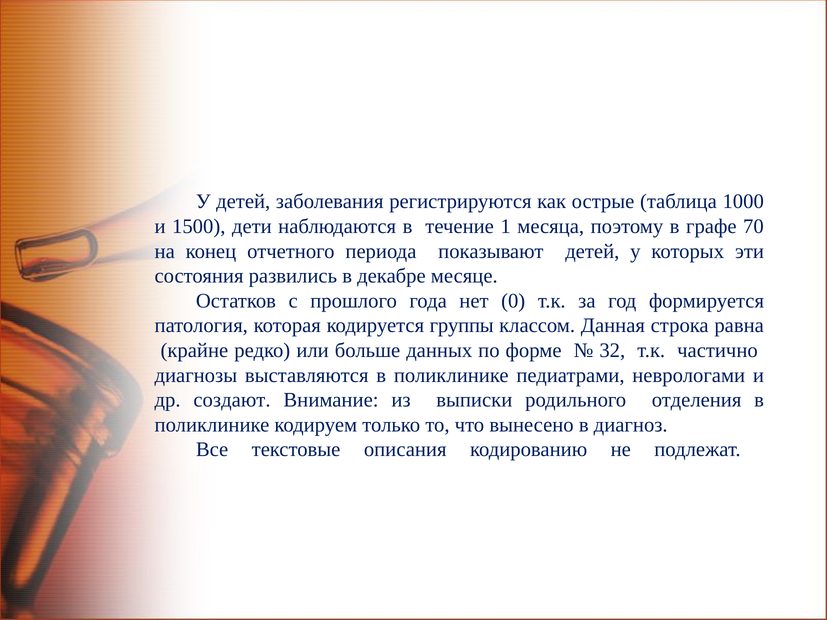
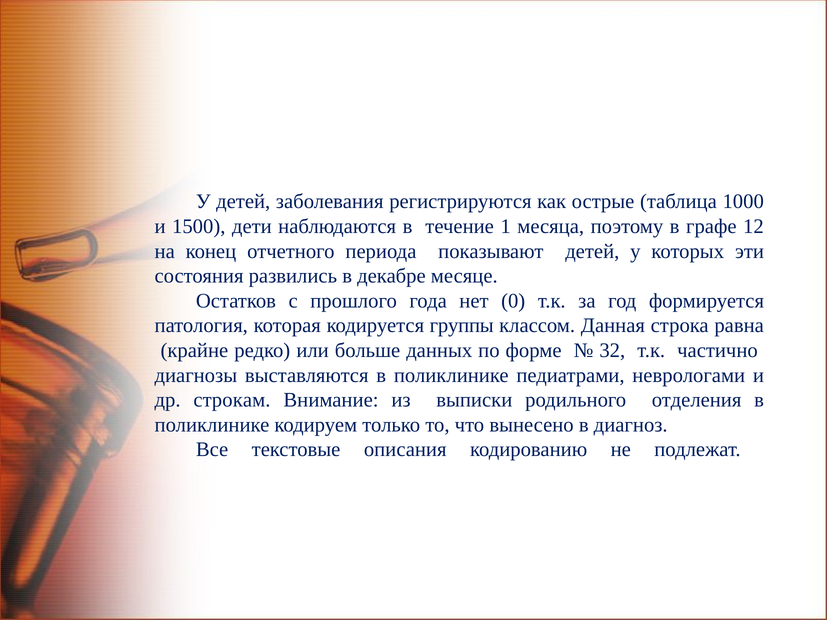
70: 70 -> 12 (753, 227)
создают: создают -> строкам (232, 400)
